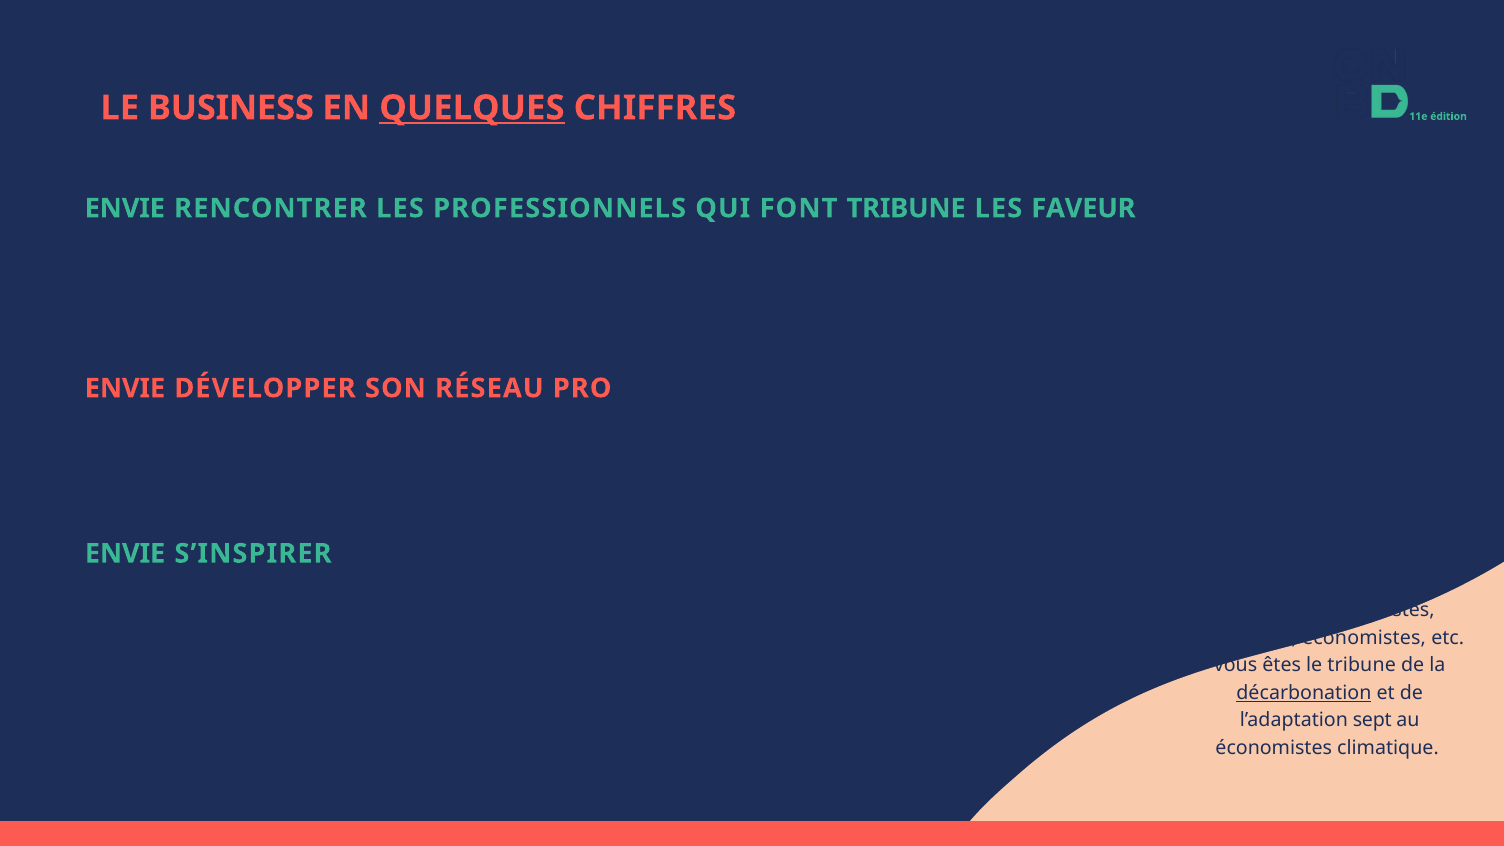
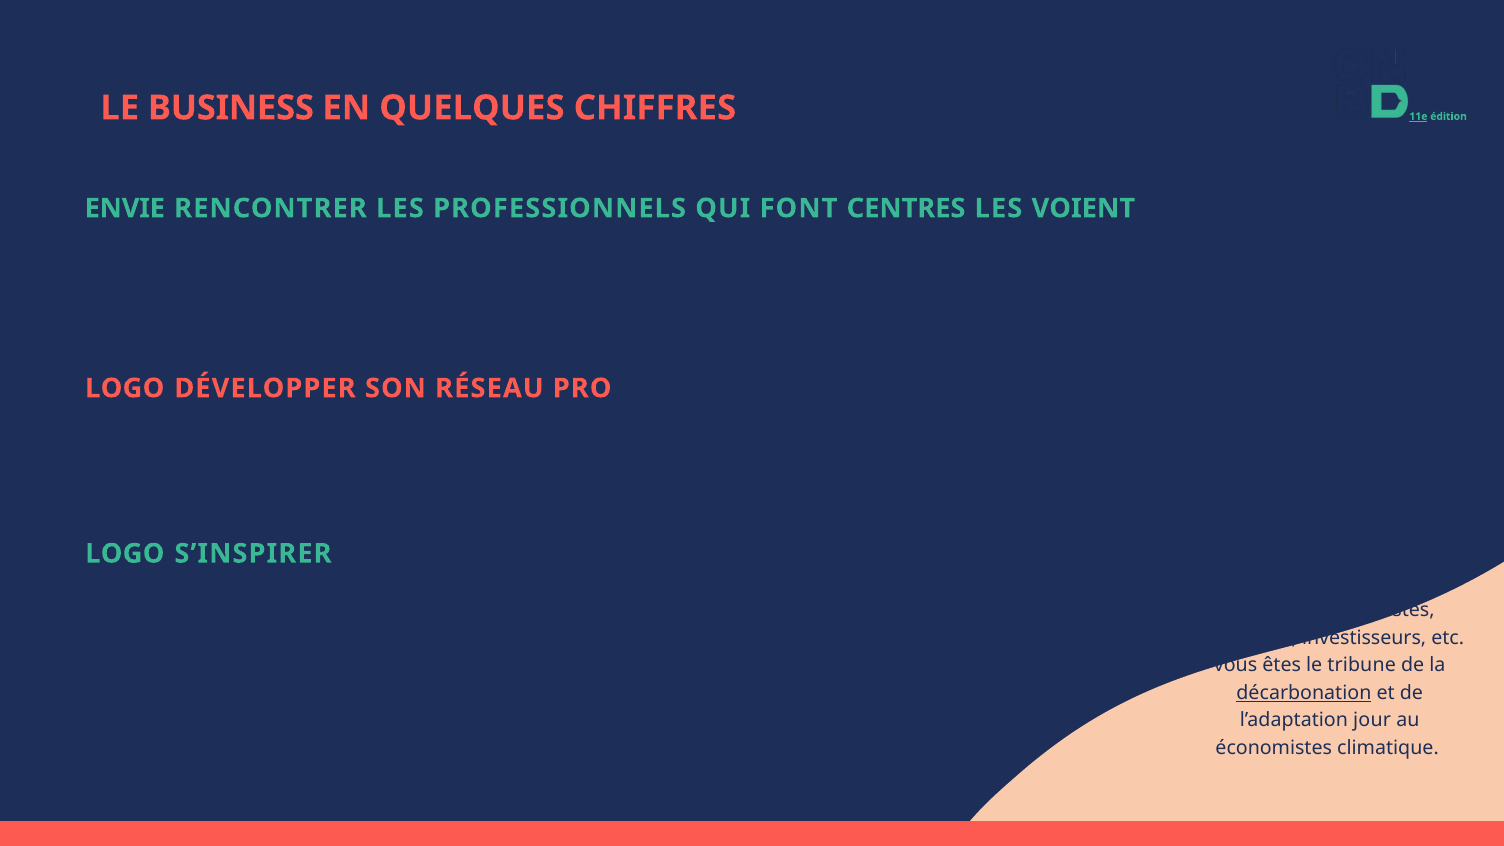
QUELQUES underline: present -> none (472, 108)
11e underline: none -> present (1418, 116)
FONT TRIBUNE: TRIBUNE -> CENTRES (906, 208)
FAVEUR: FAVEUR -> VOIENT (1083, 208)
ENVIE: ENVIE -> LOGO (125, 388)
ENVIE: ENVIE -> LOGO (125, 554)
industriels économistes: économistes -> investisseurs (1364, 638)
sept: sept -> jour (1372, 720)
